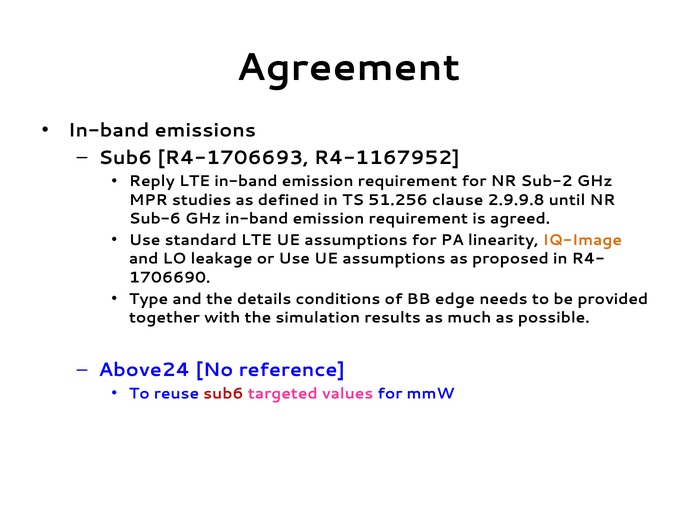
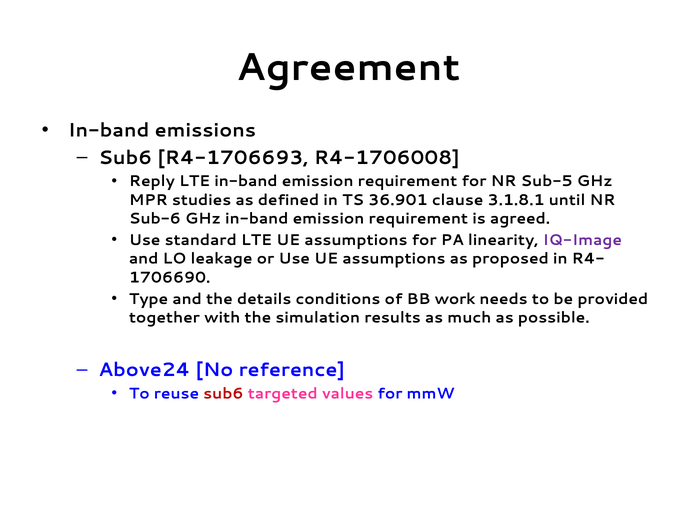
R4-1167952: R4-1167952 -> R4-1706008 (387, 158)
Sub-2: Sub-2 -> Sub-5 (547, 181)
51.256: 51.256 -> 36.901 (398, 200)
2.9.9.8: 2.9.9.8 -> 3.1.8.1 (516, 200)
IQ-Image colour: orange -> purple (582, 240)
edge: edge -> work (455, 299)
